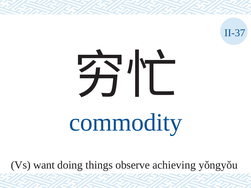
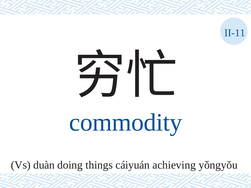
II-37: II-37 -> II-11 (235, 33)
want: want -> duàn (44, 165)
observe: observe -> cáiyuán (133, 165)
